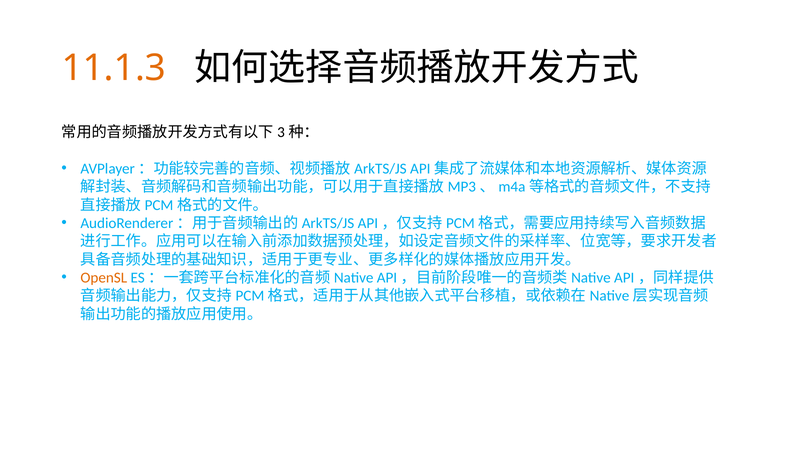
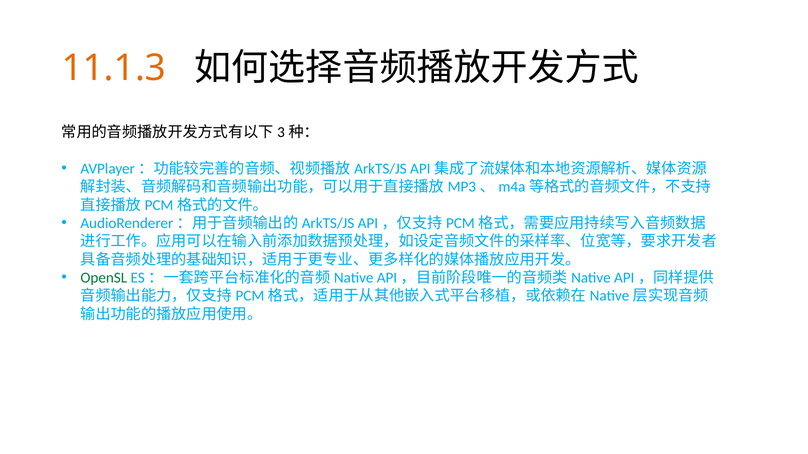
OpenSL colour: orange -> green (104, 278)
